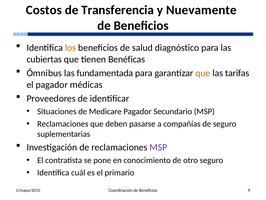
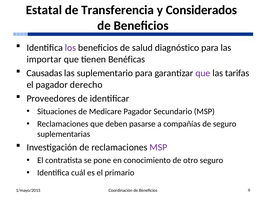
Costos: Costos -> Estatal (44, 10)
Nuevamente: Nuevamente -> Considerados (201, 10)
los colour: orange -> purple (70, 48)
cubiertas: cubiertas -> importar (44, 59)
Ómnibus: Ómnibus -> Causadas (44, 73)
fundamentada: fundamentada -> suplementario (105, 73)
que colour: orange -> purple (203, 73)
médicas: médicas -> derecho (86, 84)
